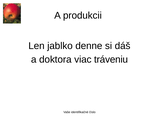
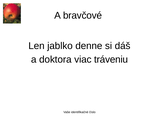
produkcii: produkcii -> bravčové (82, 15)
